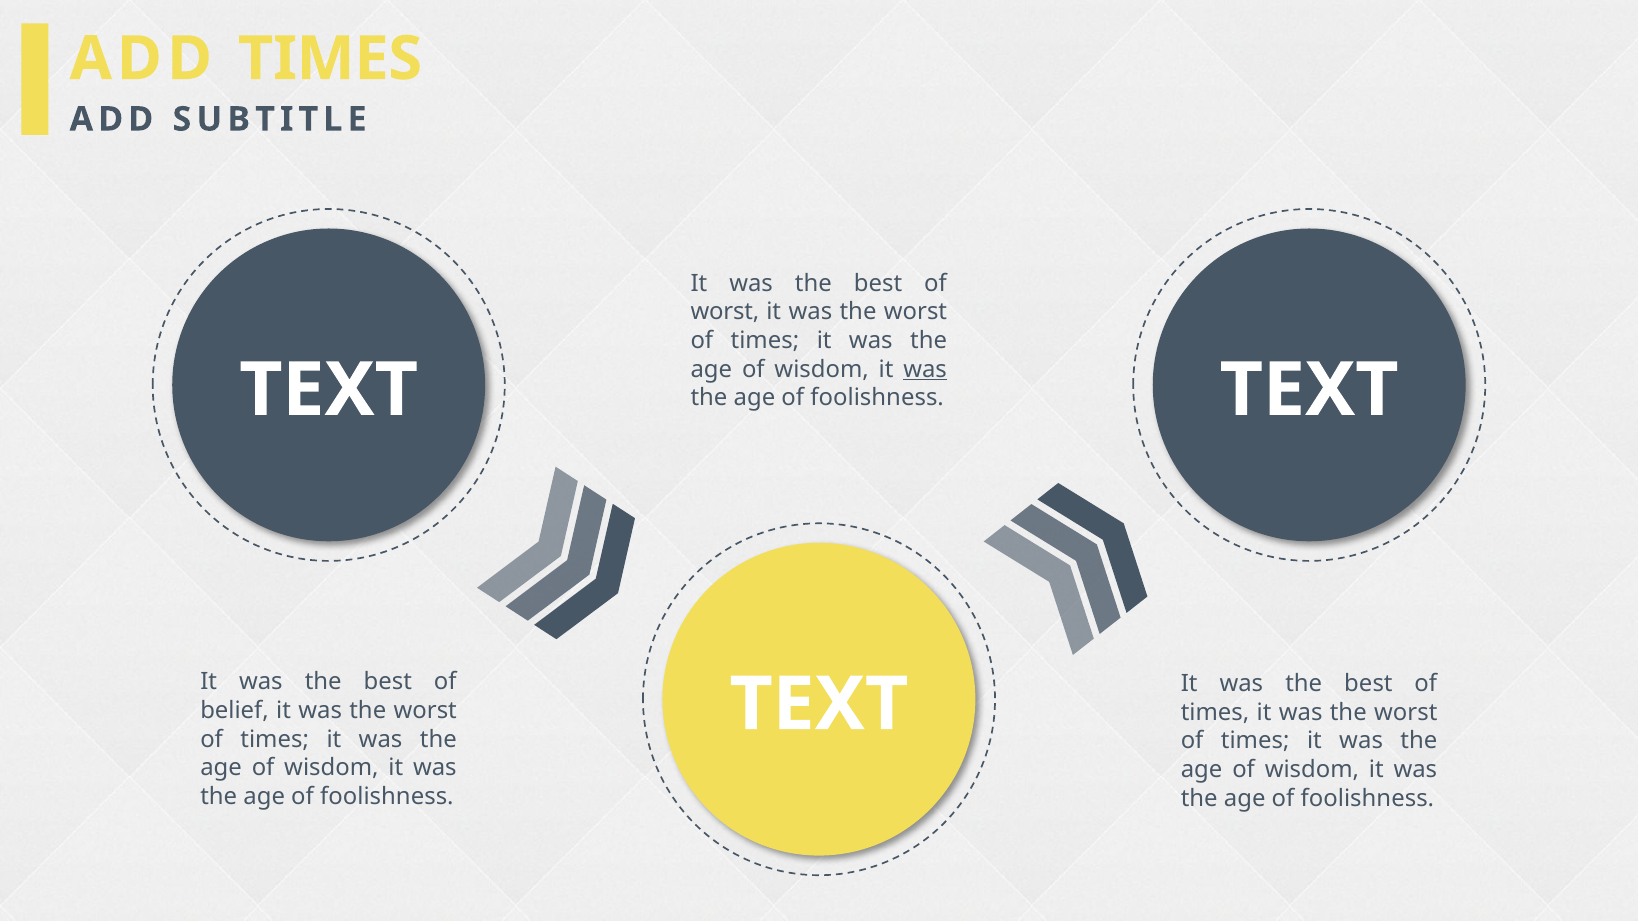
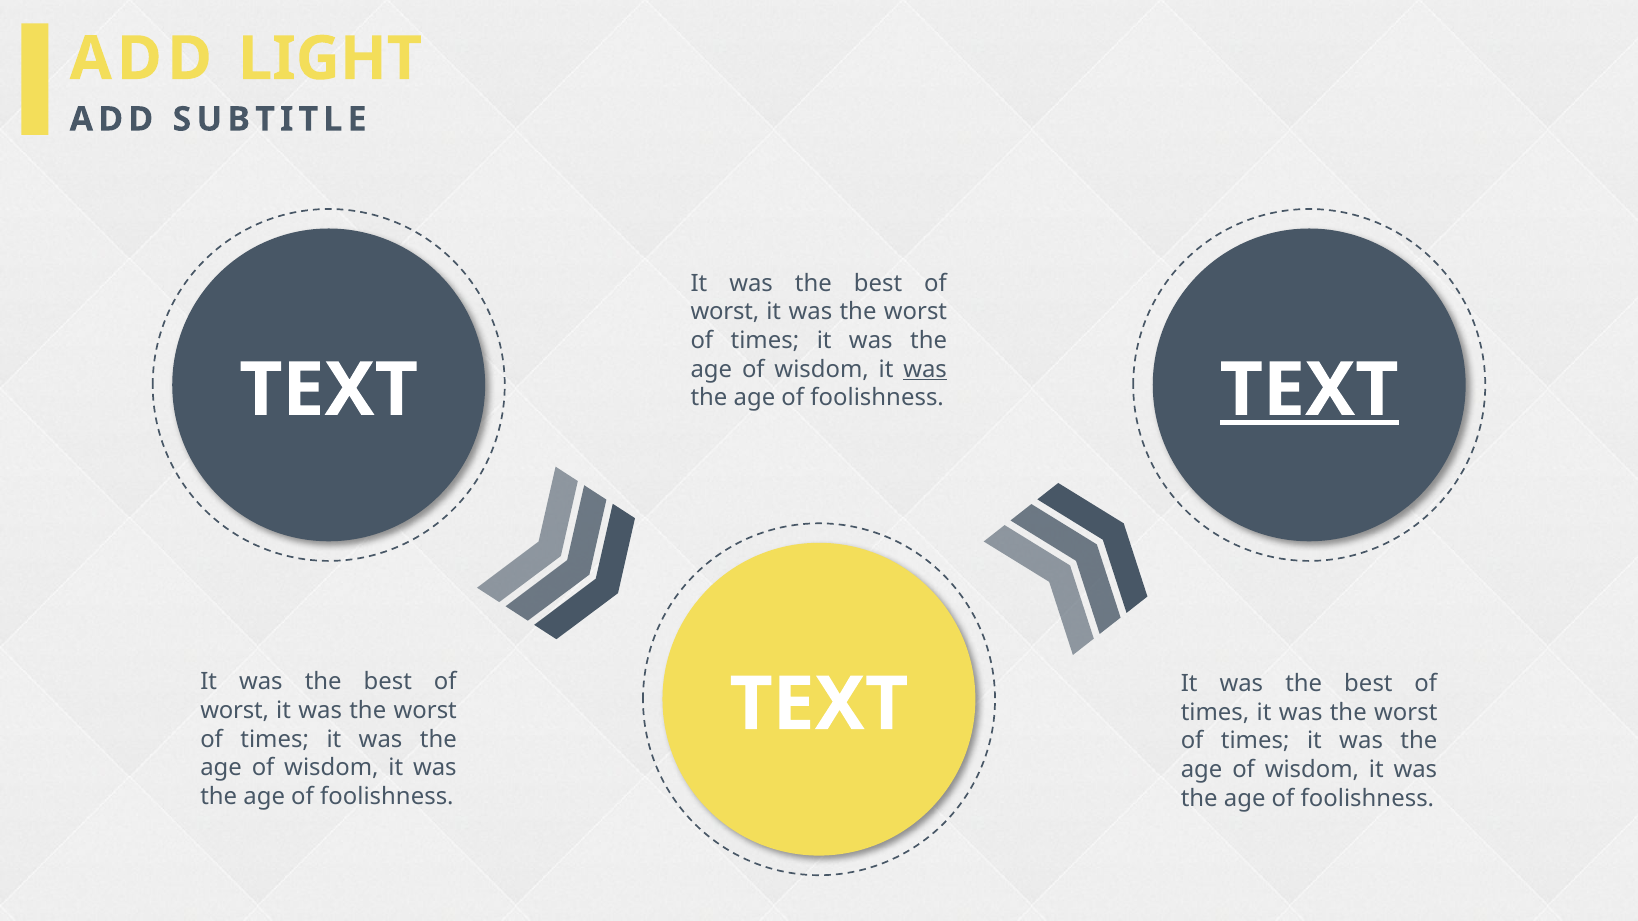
ADD TIMES: TIMES -> LIGHT (330, 59)
TEXT underline: none -> present (1309, 390)
belief: belief -> worst (235, 711)
